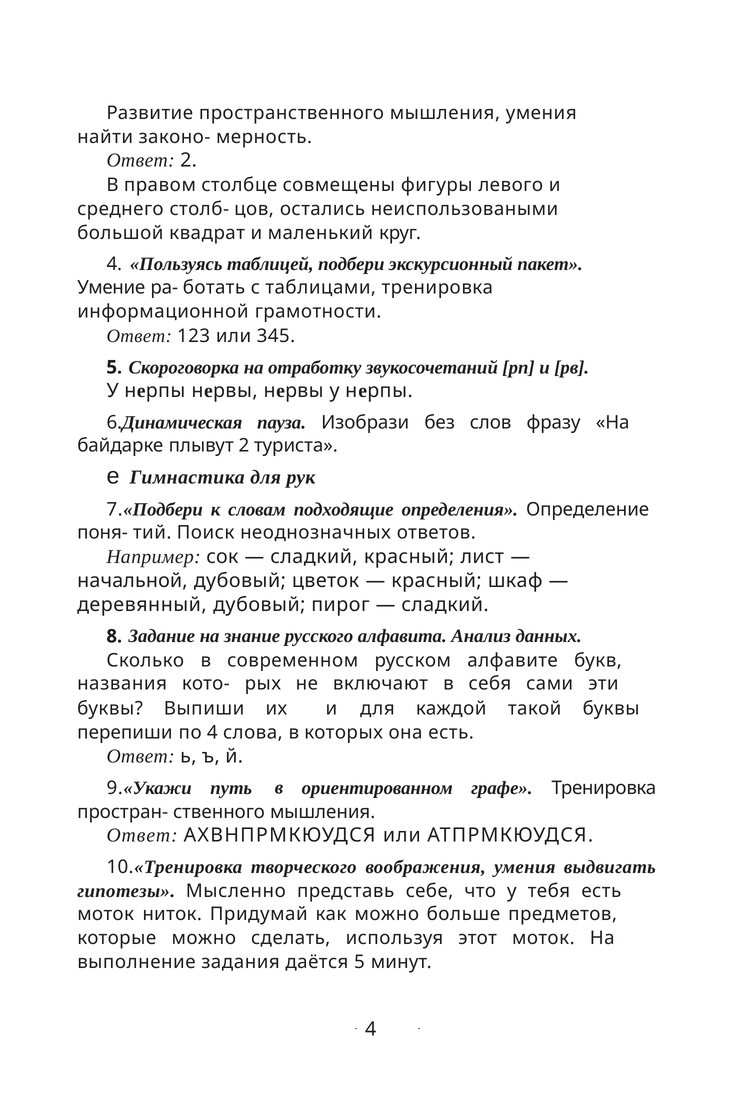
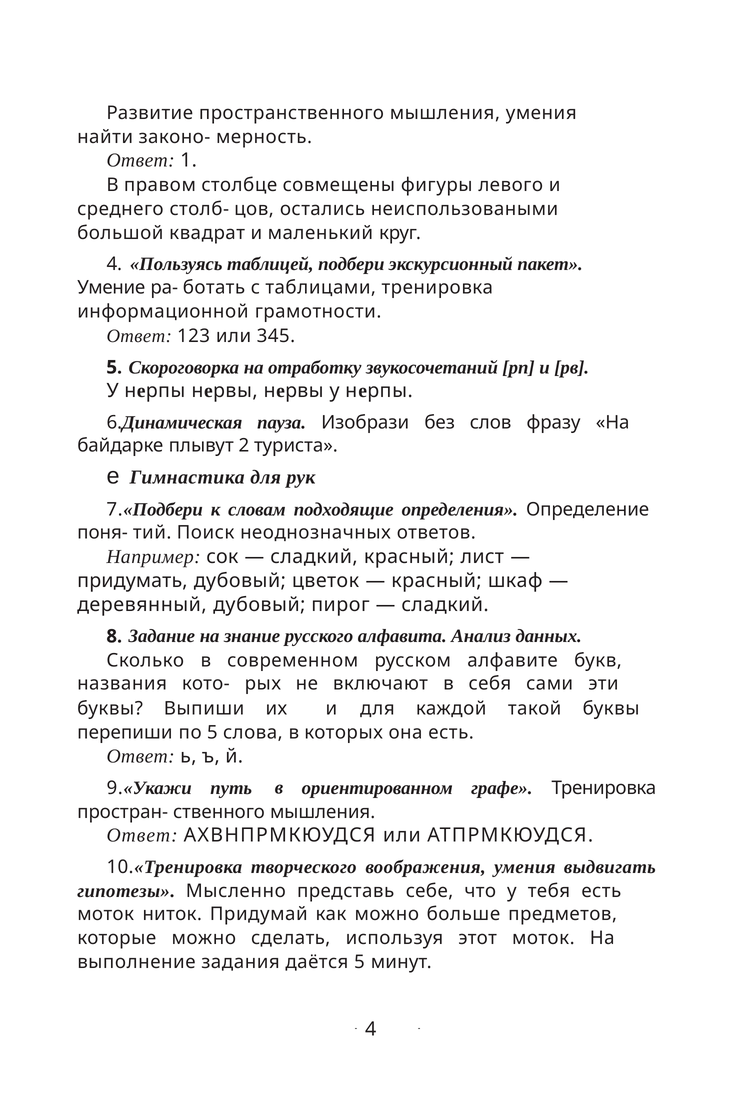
Ответ 2: 2 -> 1 (189, 160)
начальной: начальной -> придумать (132, 580)
по 4: 4 -> 5 (212, 732)
